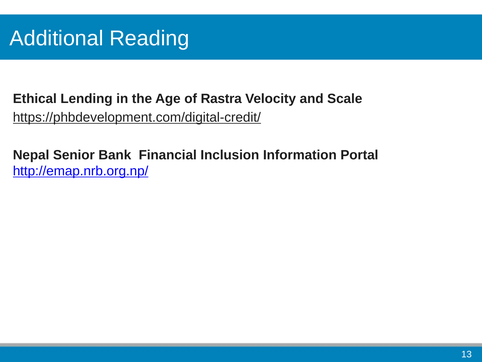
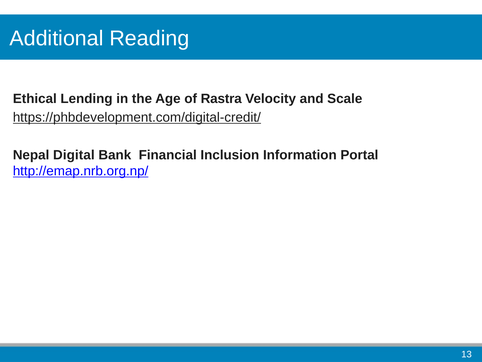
Senior: Senior -> Digital (74, 155)
